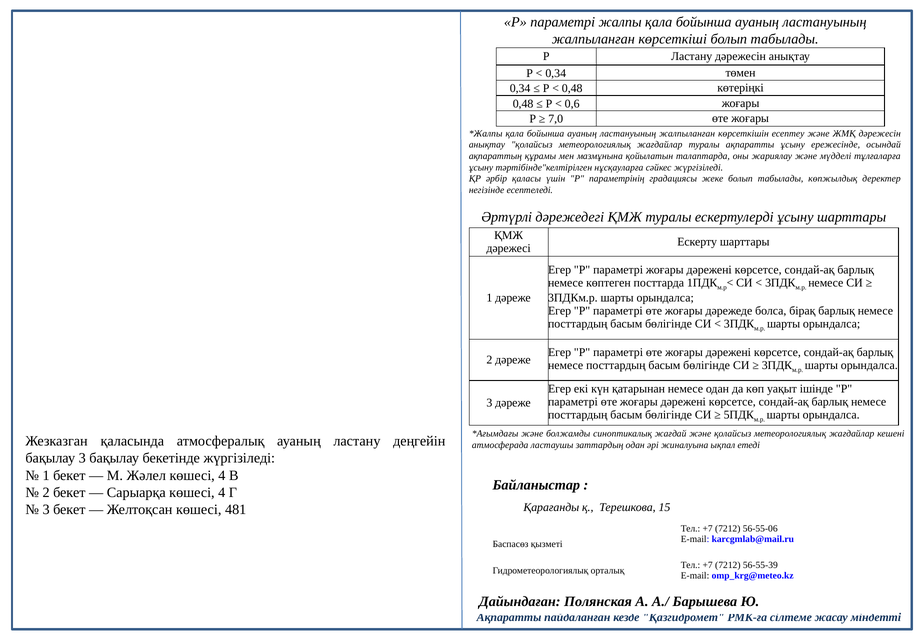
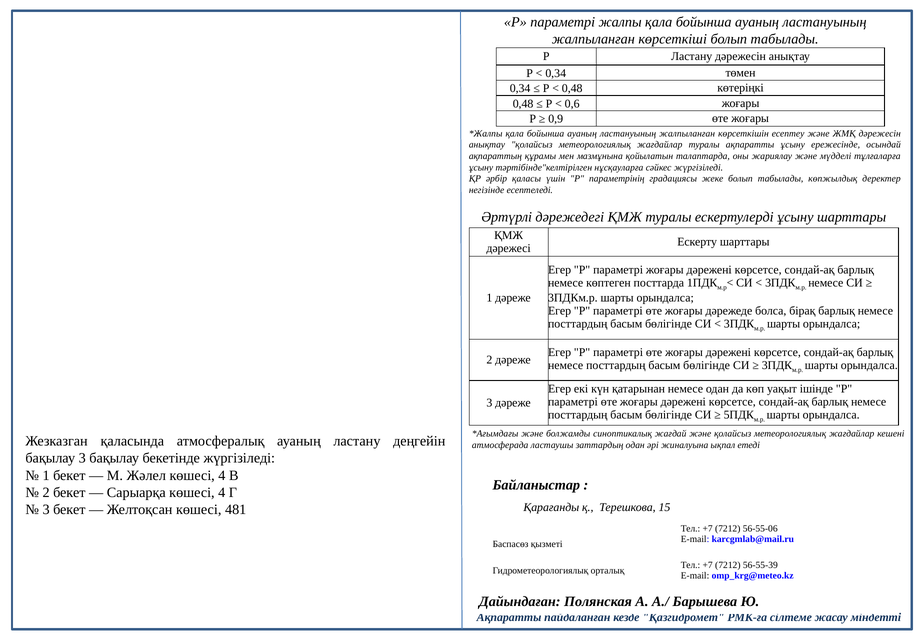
7,0: 7,0 -> 0,9 (556, 119)
